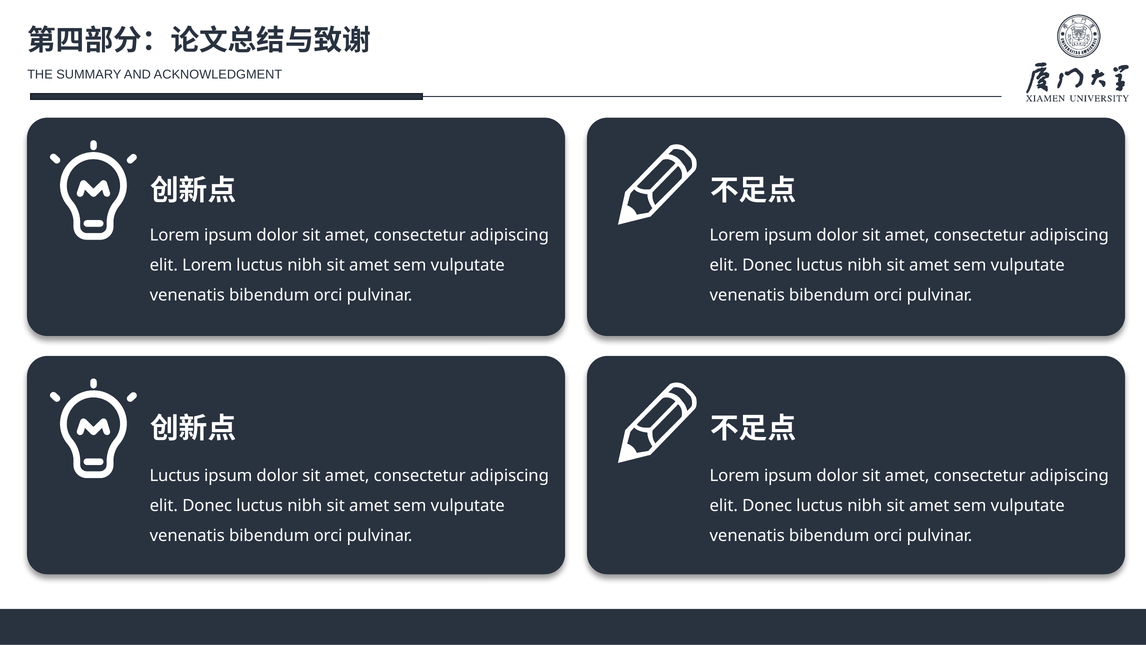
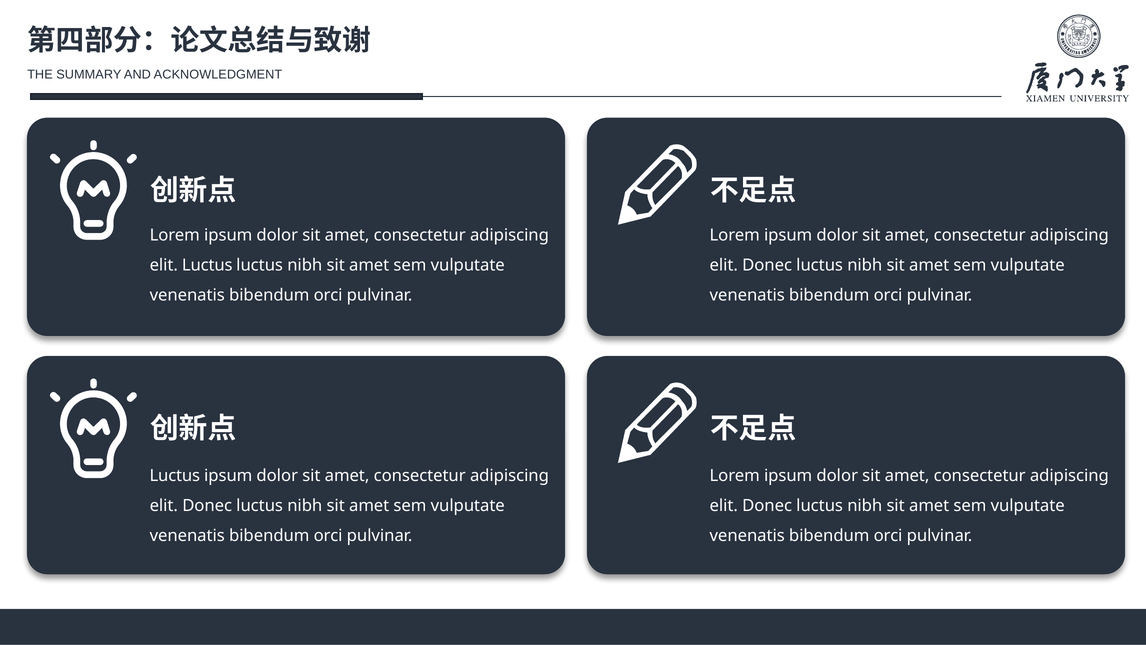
elit Lorem: Lorem -> Luctus (207, 265)
